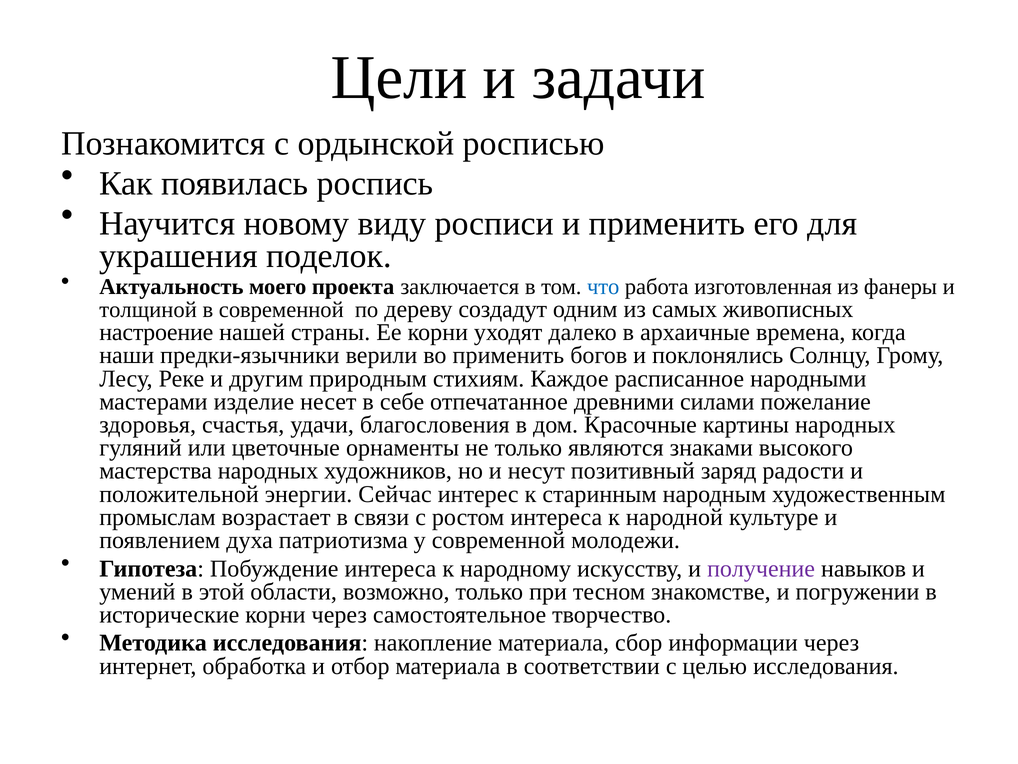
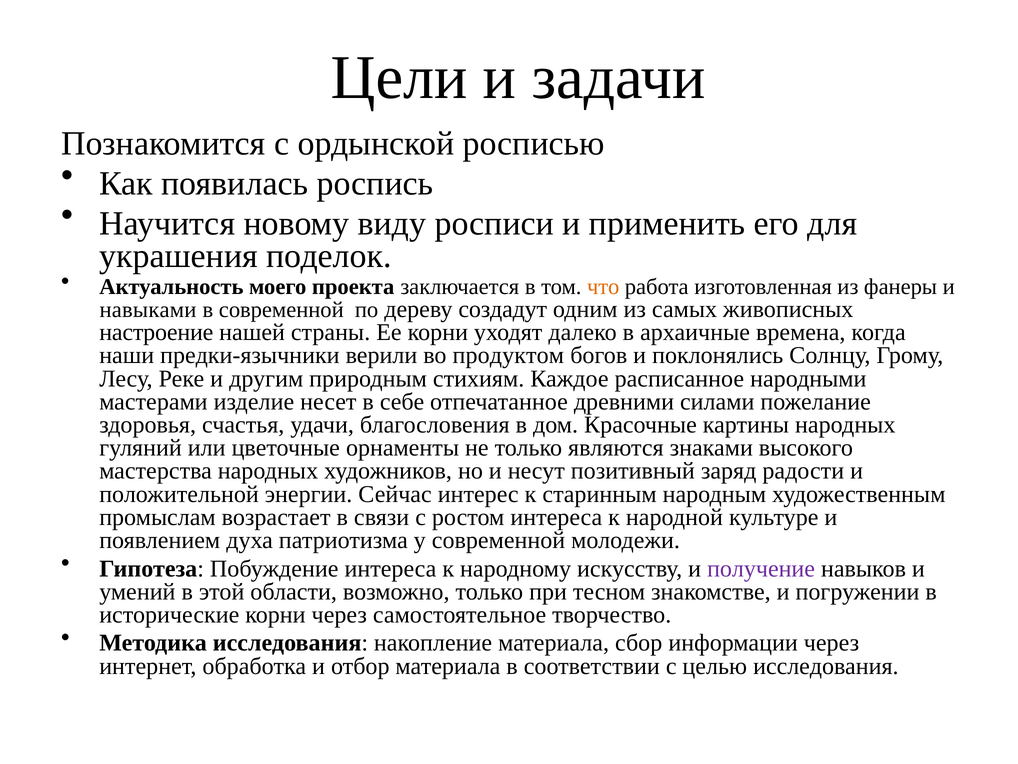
что colour: blue -> orange (603, 286)
толщиной: толщиной -> навыками (148, 310)
во применить: применить -> продуктом (508, 355)
